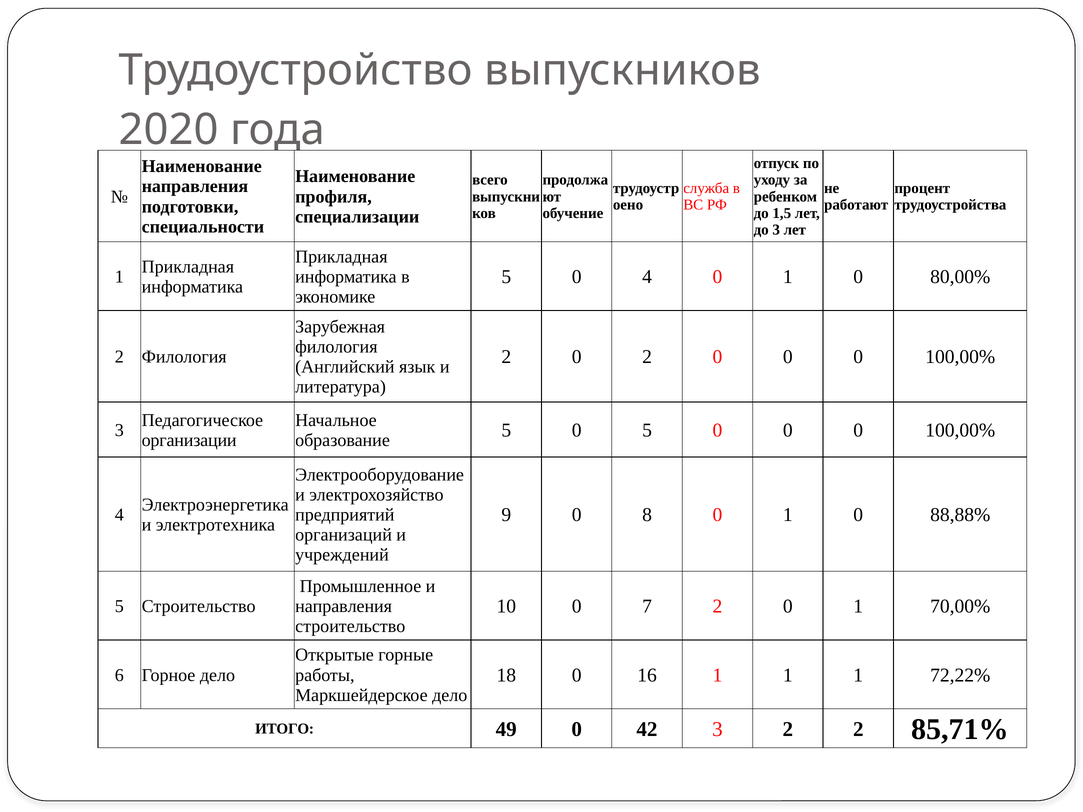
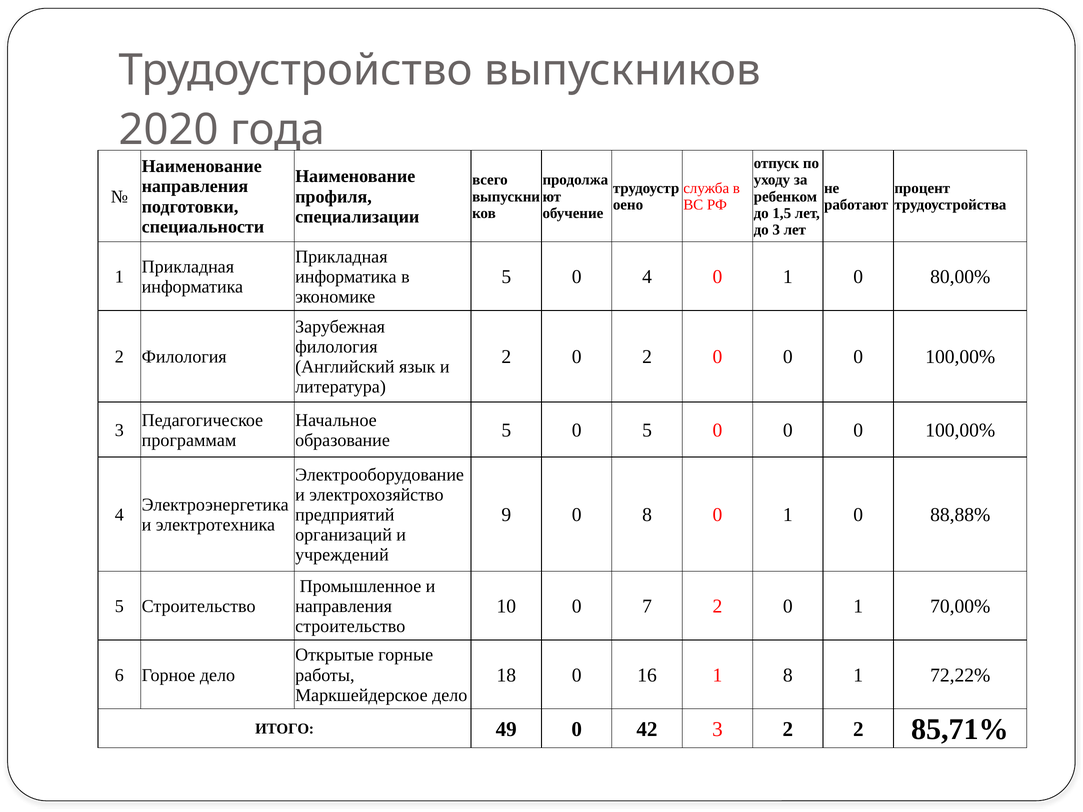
организации: организации -> программам (189, 440)
16 1 1: 1 -> 8 (788, 675)
